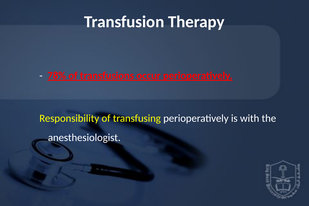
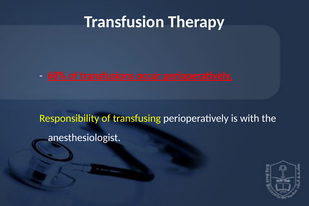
78%: 78% -> 68% (57, 76)
